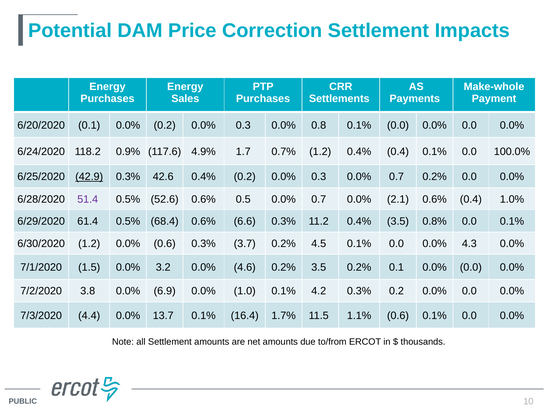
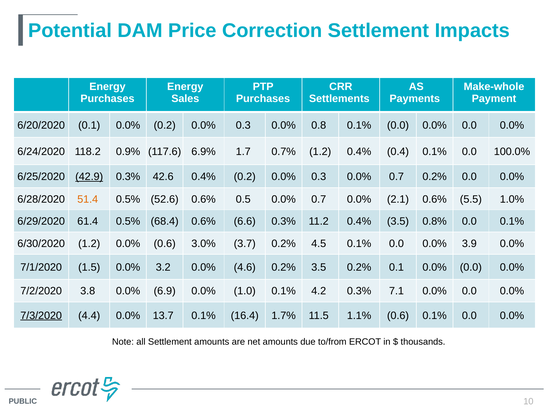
4.9%: 4.9% -> 6.9% (204, 151)
51.4 colour: purple -> orange (88, 199)
0.6% 0.4: 0.4 -> 5.5 (471, 199)
0.6 0.3%: 0.3% -> 3.0% (204, 243)
4.3: 4.3 -> 3.9 (469, 243)
0.3% 0.2: 0.2 -> 7.1 (396, 291)
7/3/2020 underline: none -> present (41, 315)
